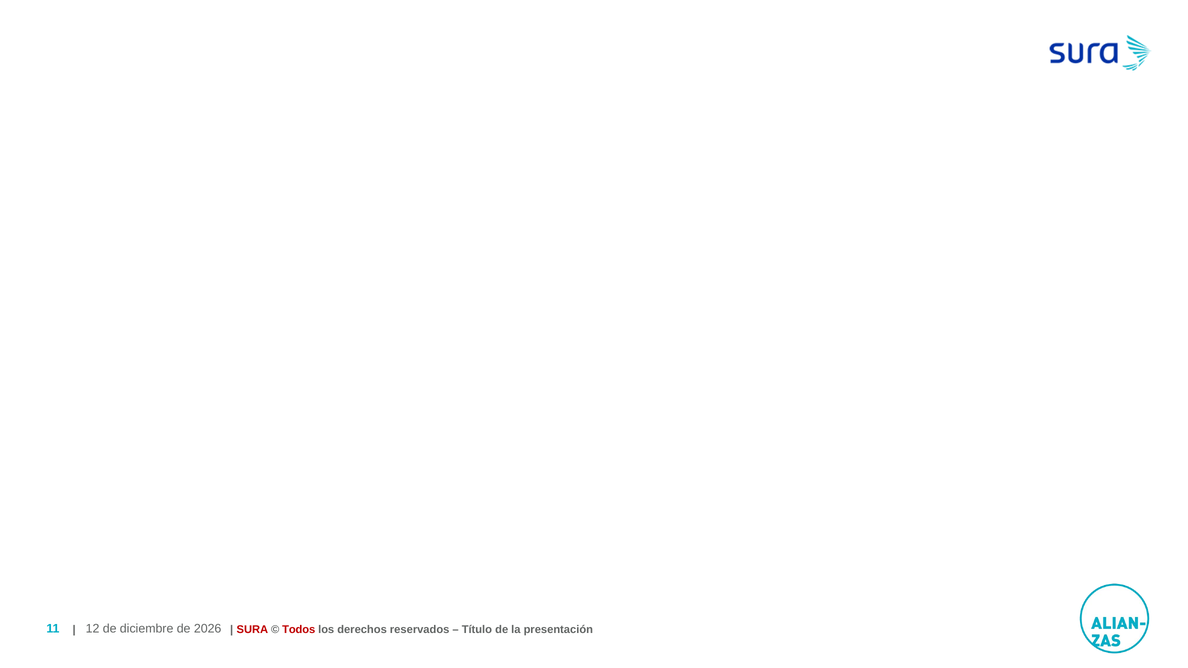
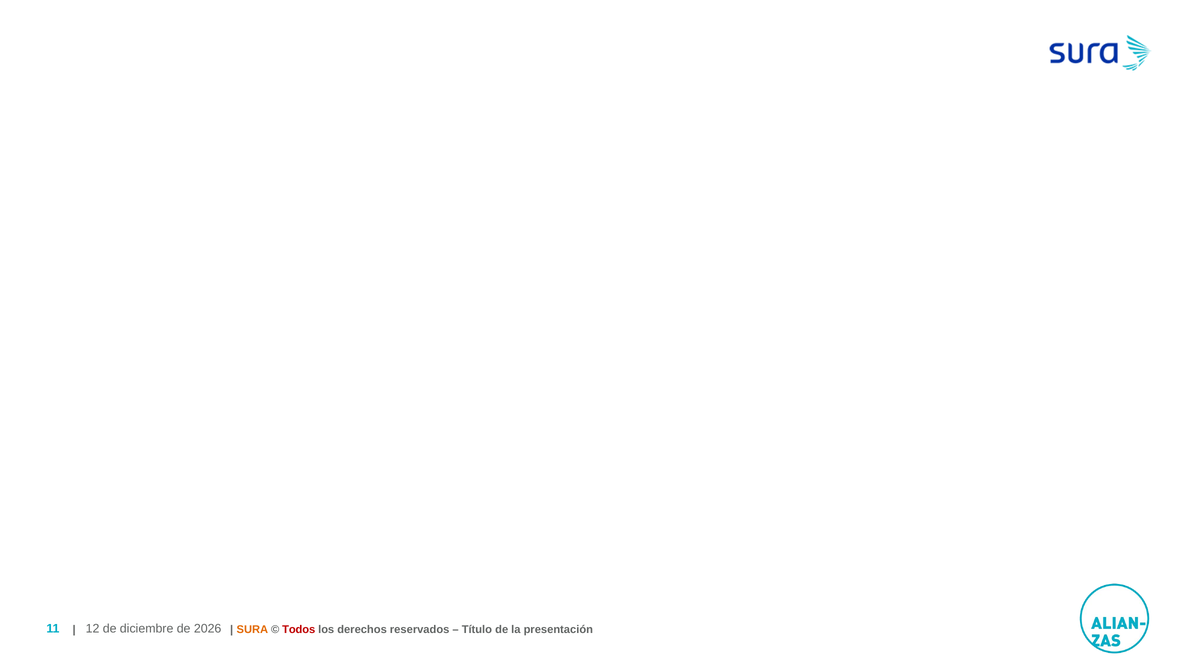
SURA colour: red -> orange (252, 630)
